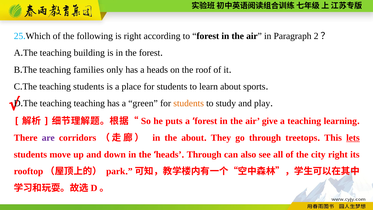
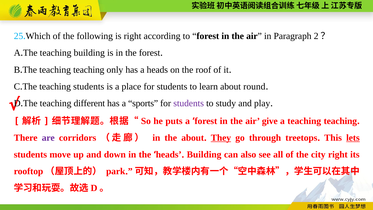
The teaching families: families -> teaching (89, 70)
sports: sports -> round (254, 86)
teaching teaching: teaching -> different (89, 103)
green: green -> sports (143, 103)
students colour: orange -> purple (189, 103)
a teaching learning: learning -> teaching (340, 121)
They underline: none -> present (221, 138)
Through: Through -> Building (204, 154)
